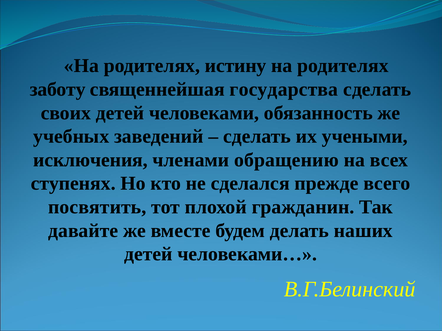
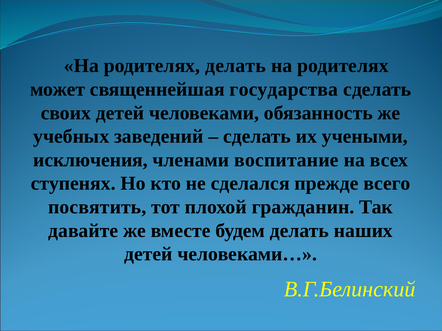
родителях истину: истину -> делать (235, 66)
заботу: заботу -> может (58, 89)
обращению: обращению -> воспитание (286, 160)
